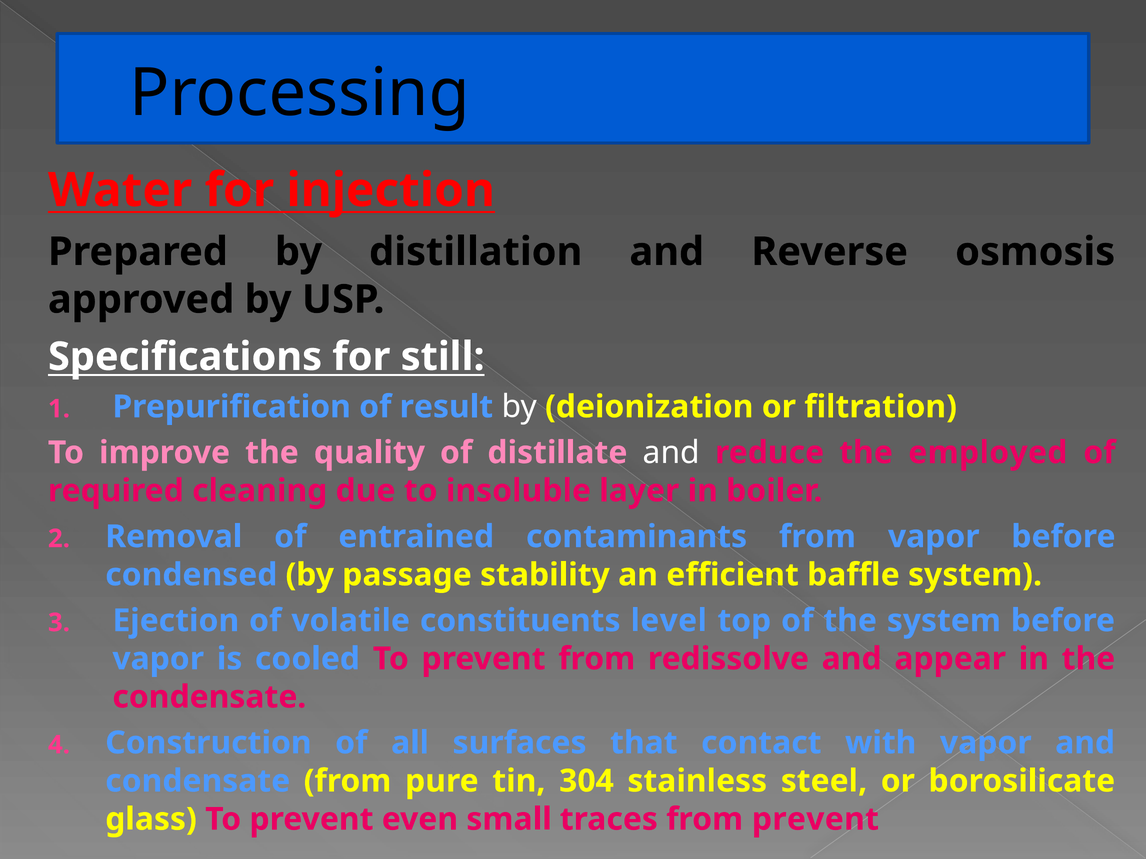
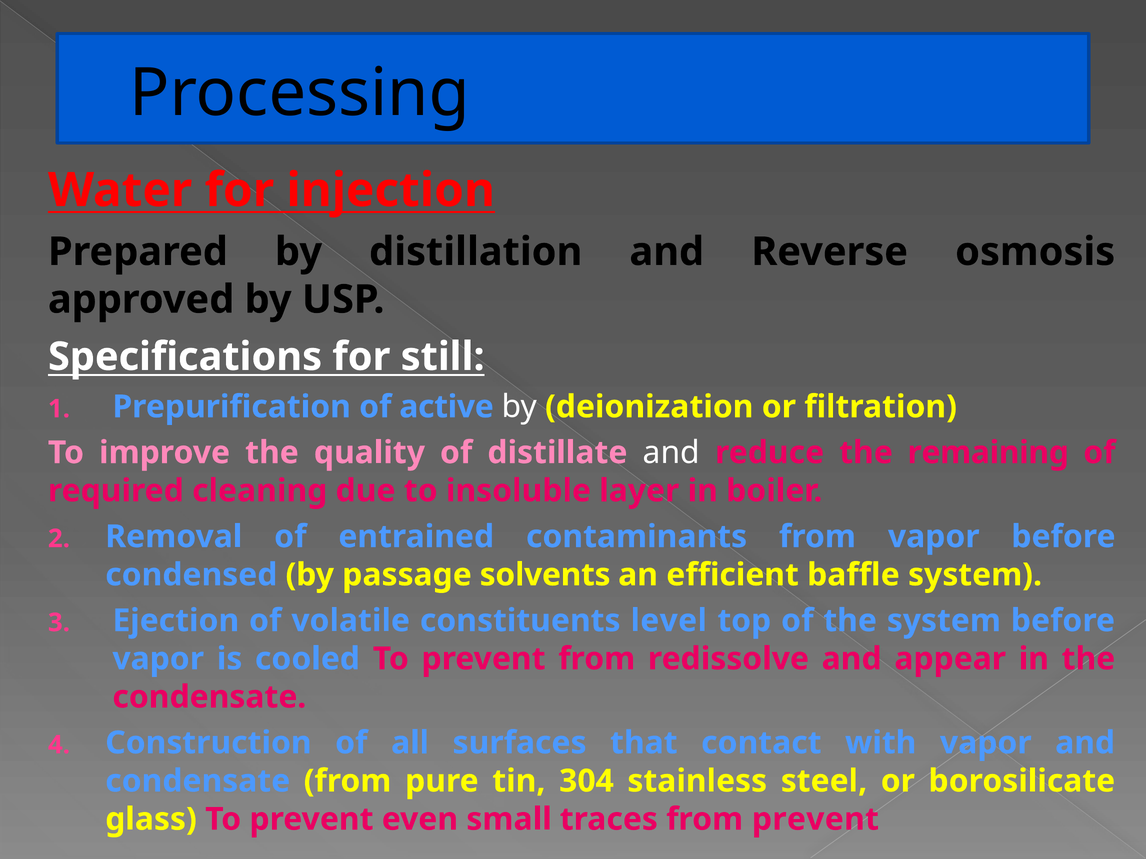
result: result -> active (447, 407)
employed: employed -> remaining (988, 453)
stability: stability -> solvents (545, 575)
